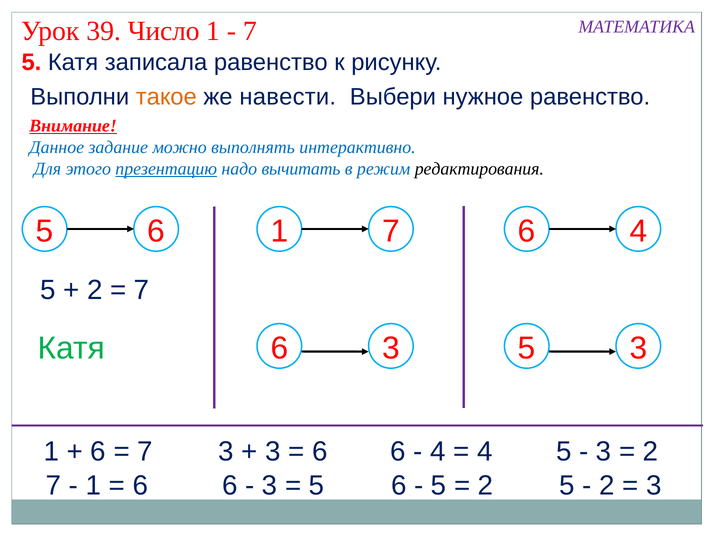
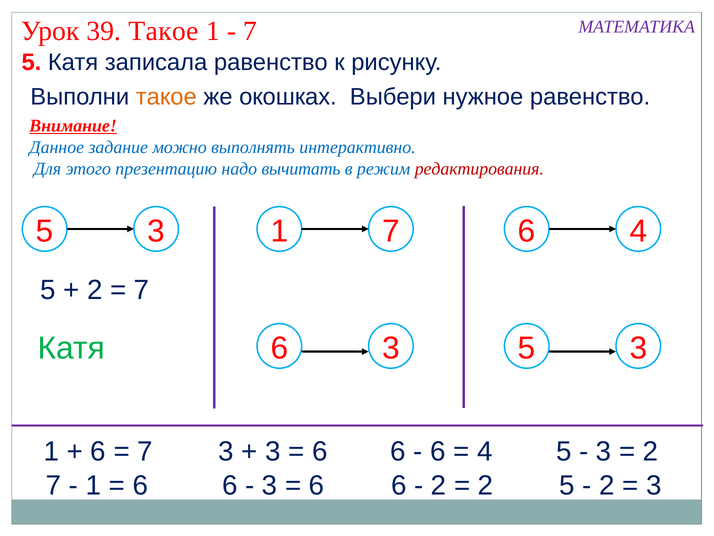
39 Число: Число -> Такое (163, 31)
навести: навести -> окошках (288, 97)
презентацию underline: present -> none (166, 169)
редактирования colour: black -> red (479, 169)
6: 6 -> 3 (156, 231)
4: 4 -> 6 (438, 451)
5: 5 -> 6 (317, 485)
5: 5 -> 2 (439, 485)
